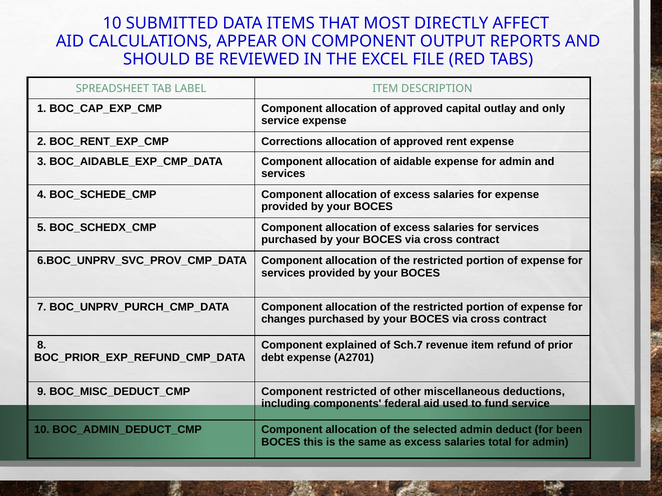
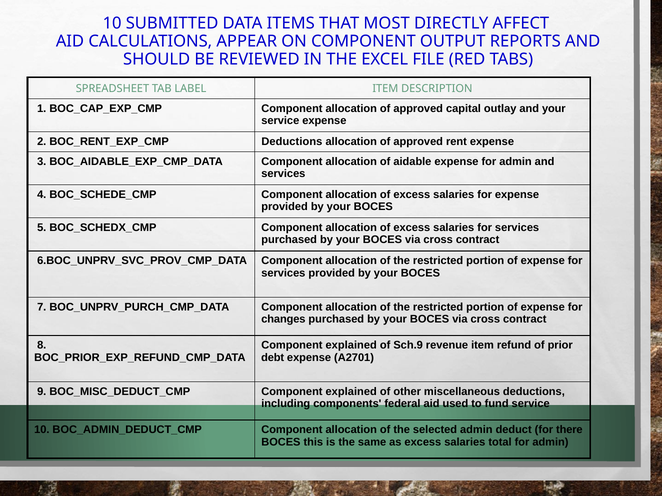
and only: only -> your (554, 109)
Corrections: Corrections -> Deductions (292, 142)
Sch.7: Sch.7 -> Sch.9 (408, 345)
restricted: restricted -> explained (351, 392)
been: been -> there (569, 430)
